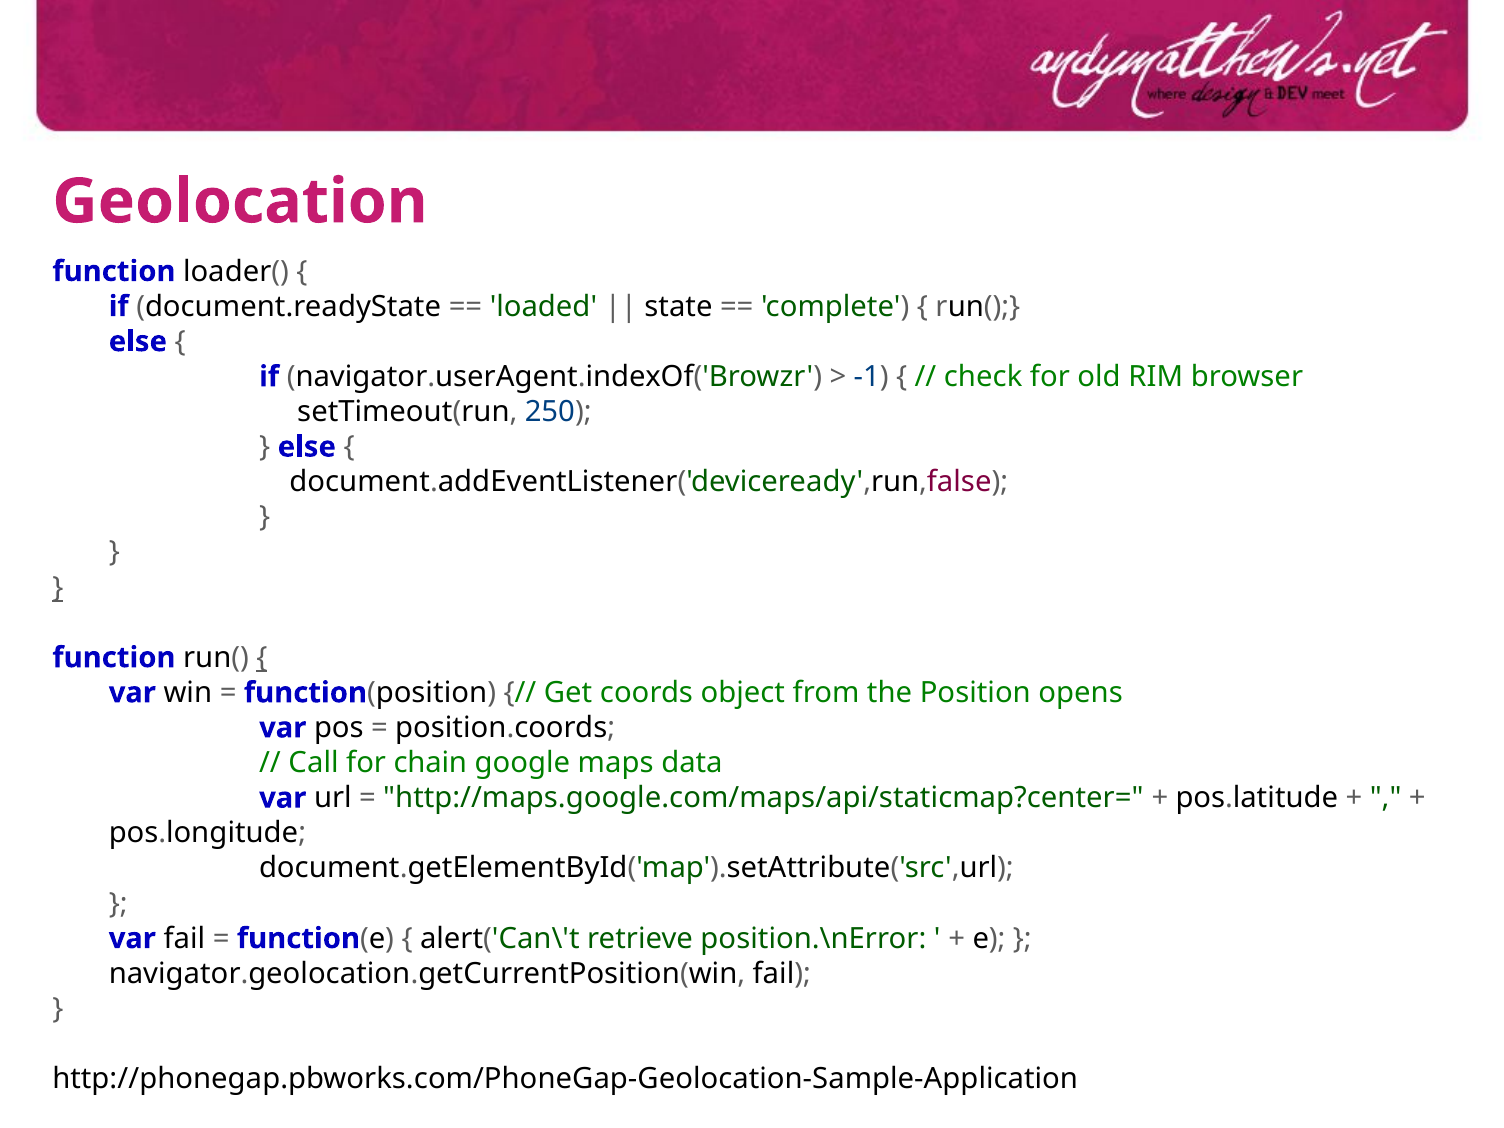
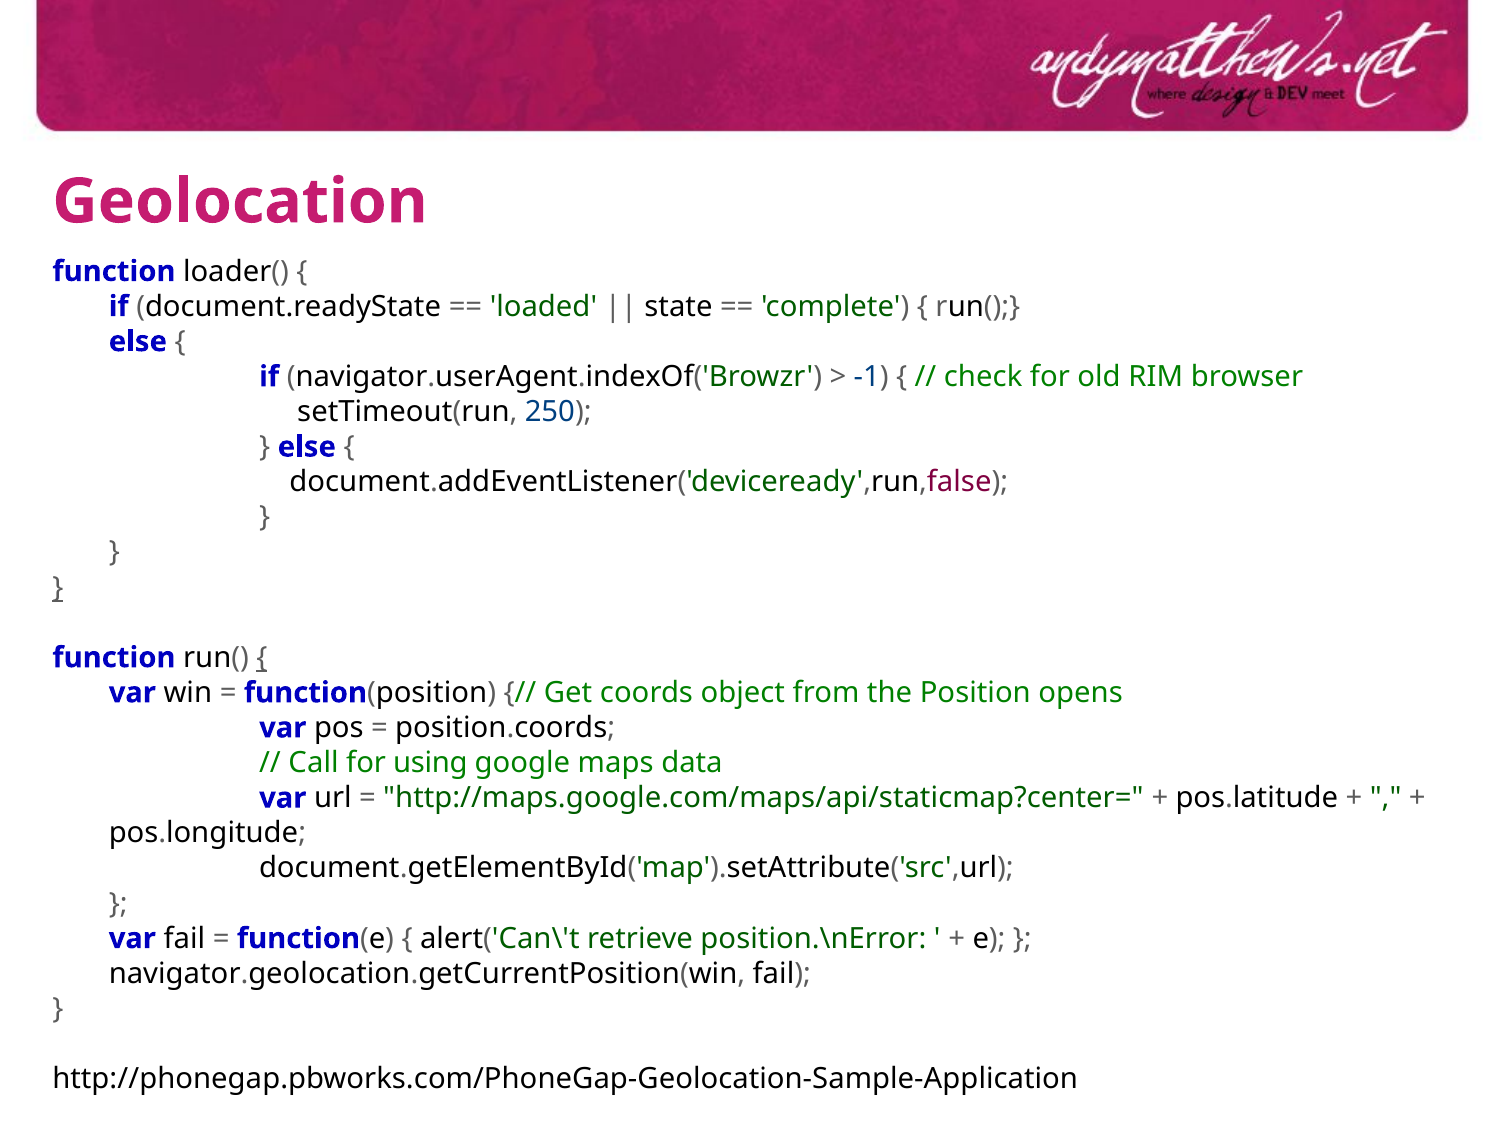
chain: chain -> using (430, 763)
